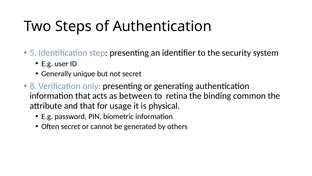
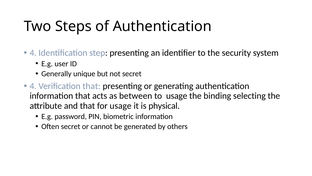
5: 5 -> 4 (33, 53)
8: 8 -> 4 (33, 86)
Verification only: only -> that (92, 86)
to retina: retina -> usage (177, 96)
common: common -> selecting (249, 96)
